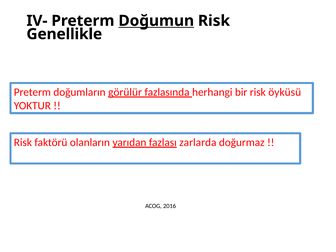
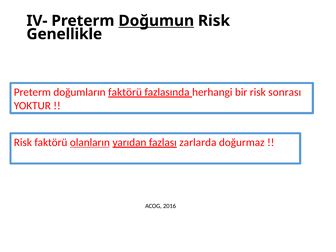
doğumların görülür: görülür -> faktörü (125, 92)
öyküsü: öyküsü -> sonrası (285, 92)
olanların underline: none -> present (90, 142)
